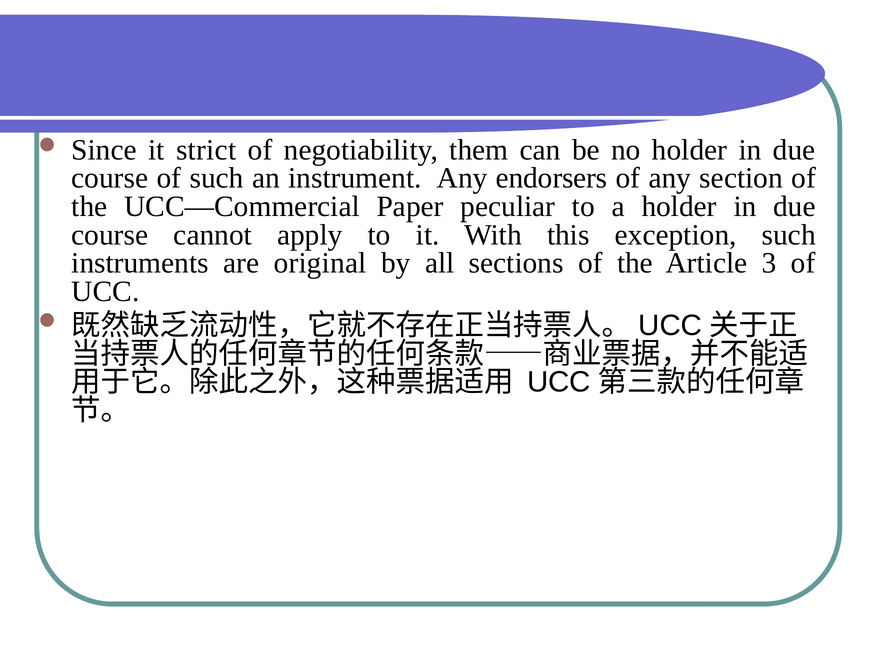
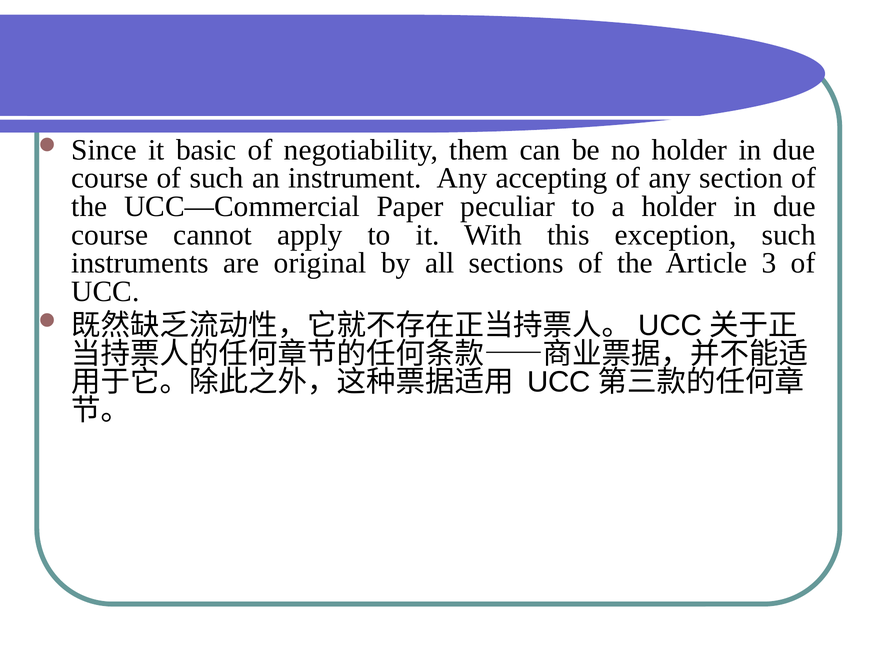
strict: strict -> basic (206, 150)
endorsers: endorsers -> accepting (552, 178)
